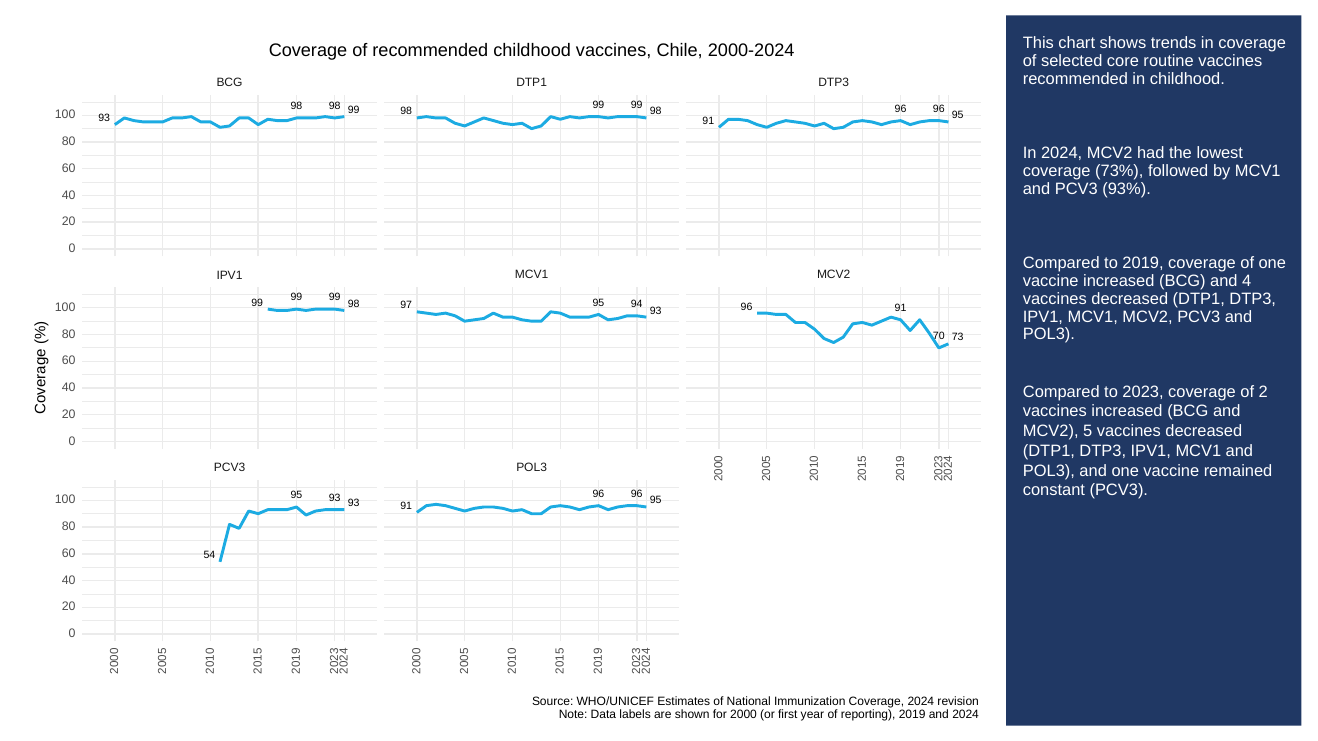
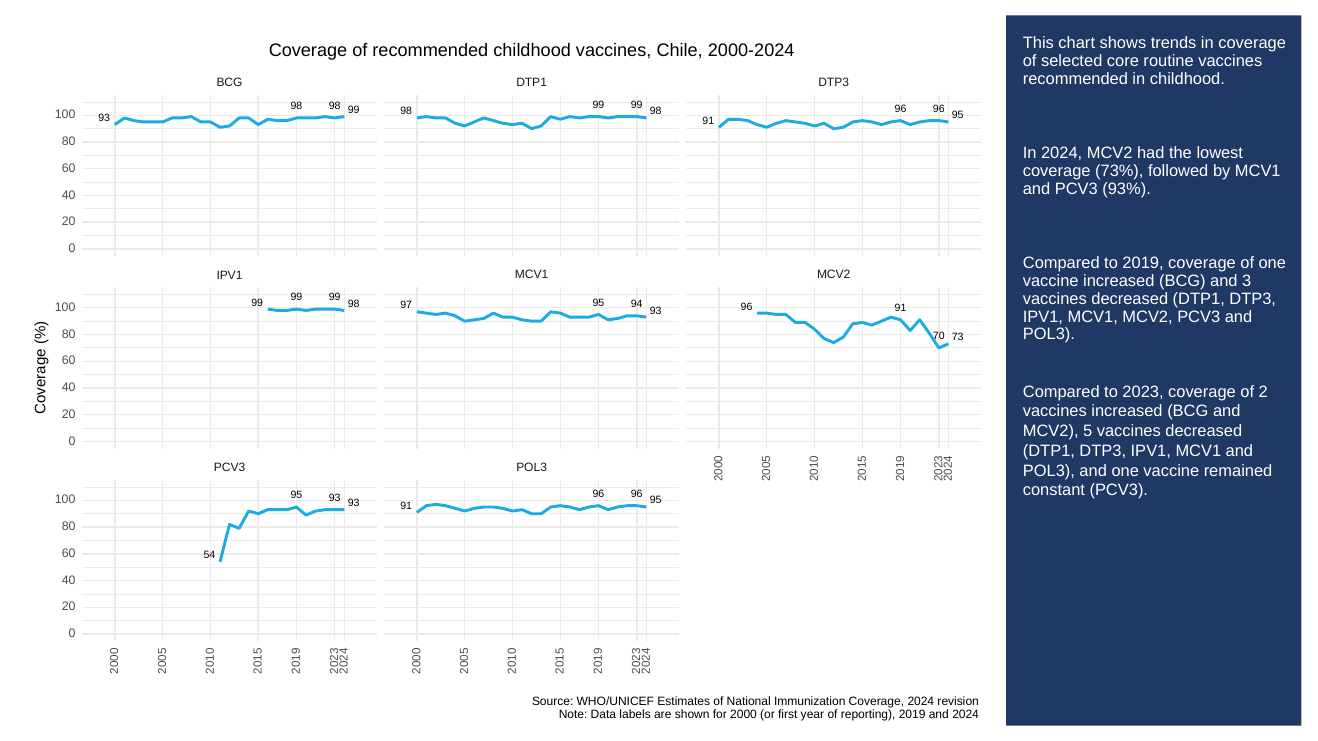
and 4: 4 -> 3 (1247, 281)
